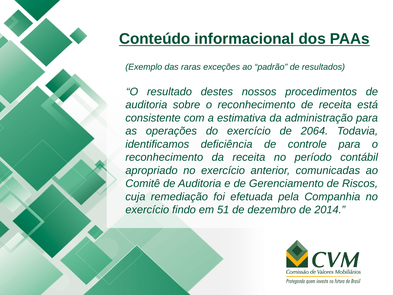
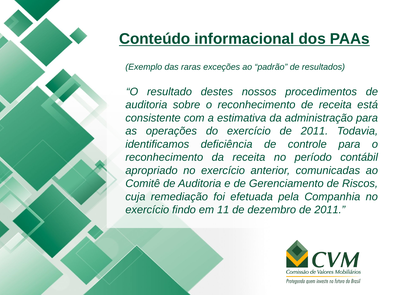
exercício de 2064: 2064 -> 2011 (314, 131)
51: 51 -> 11 (223, 210)
dezembro de 2014: 2014 -> 2011 (330, 210)
